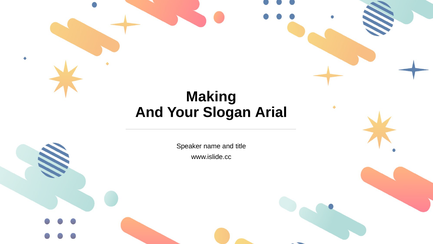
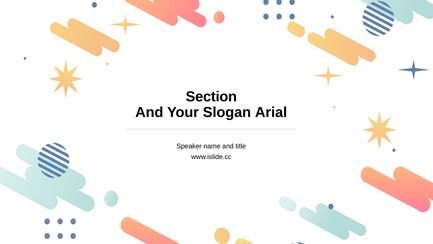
Making: Making -> Section (211, 97)
